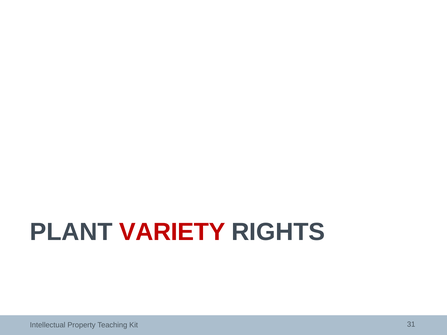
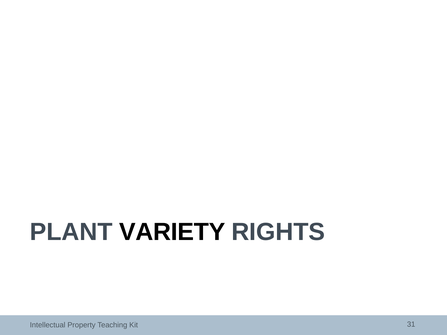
VARIETY colour: red -> black (172, 232)
